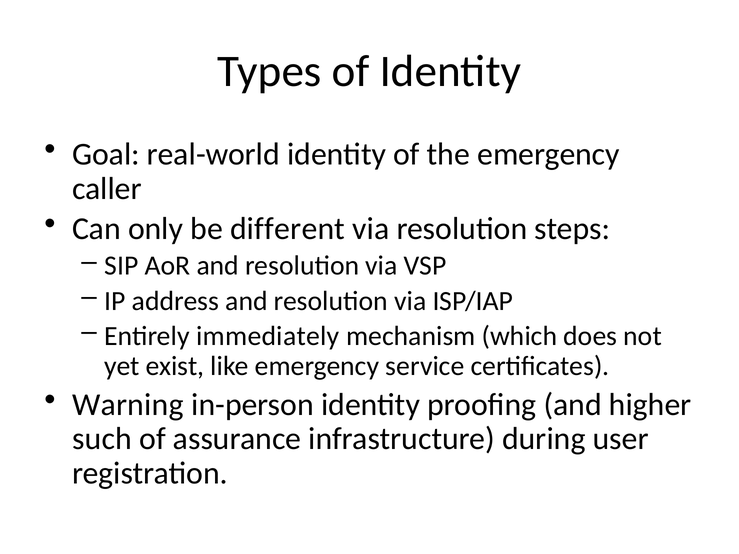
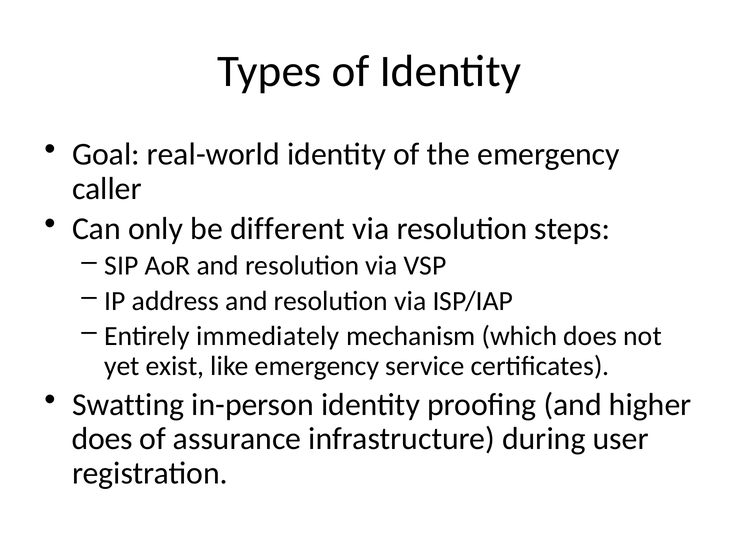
Warning: Warning -> Swatting (128, 405)
such: such -> does (102, 439)
